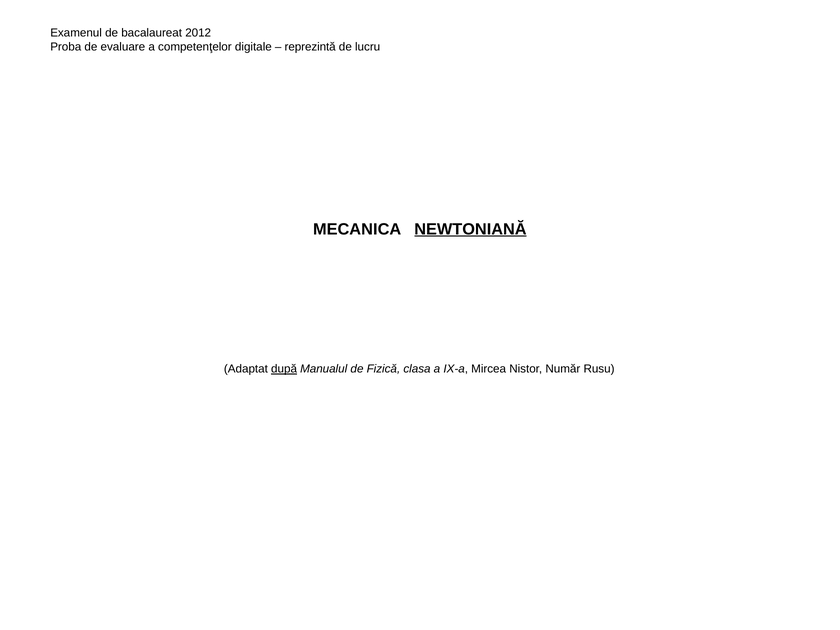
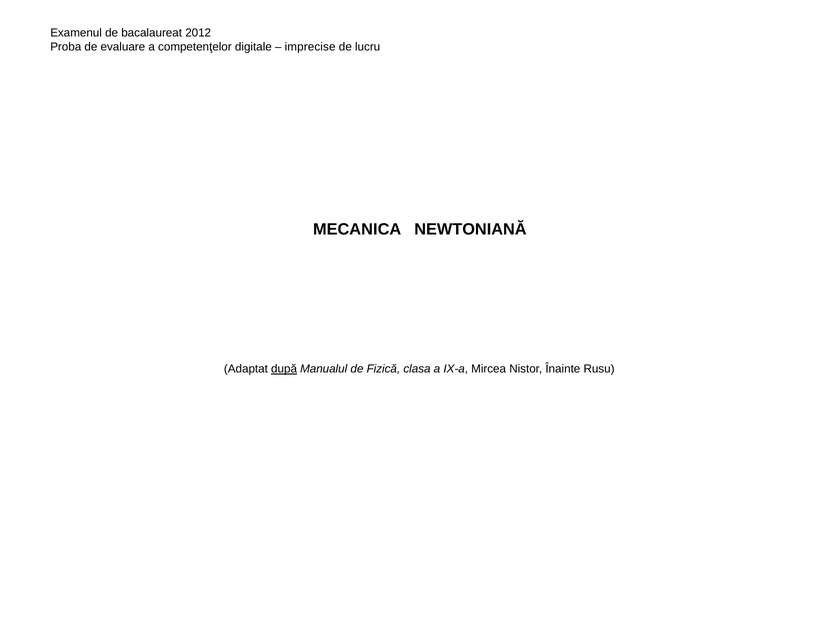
reprezintă: reprezintă -> imprecise (310, 47)
NEWTONIANĂ underline: present -> none (470, 229)
Număr: Număr -> Înainte (563, 369)
